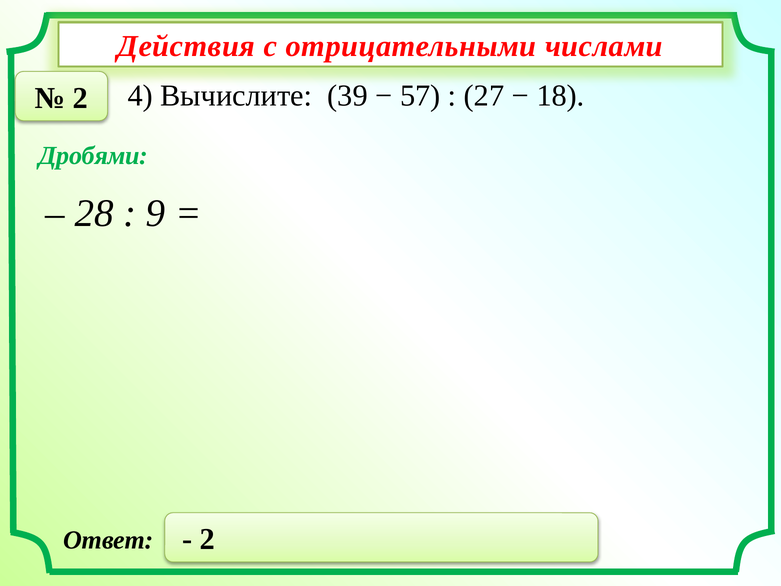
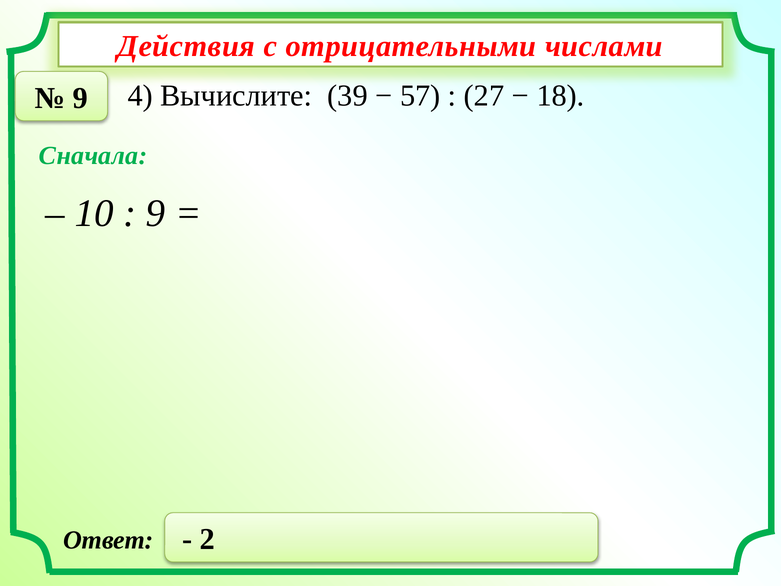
2: 2 -> 9 (80, 98)
Дробями: Дробями -> Сначала (93, 156)
28: 28 -> 10 (94, 213)
